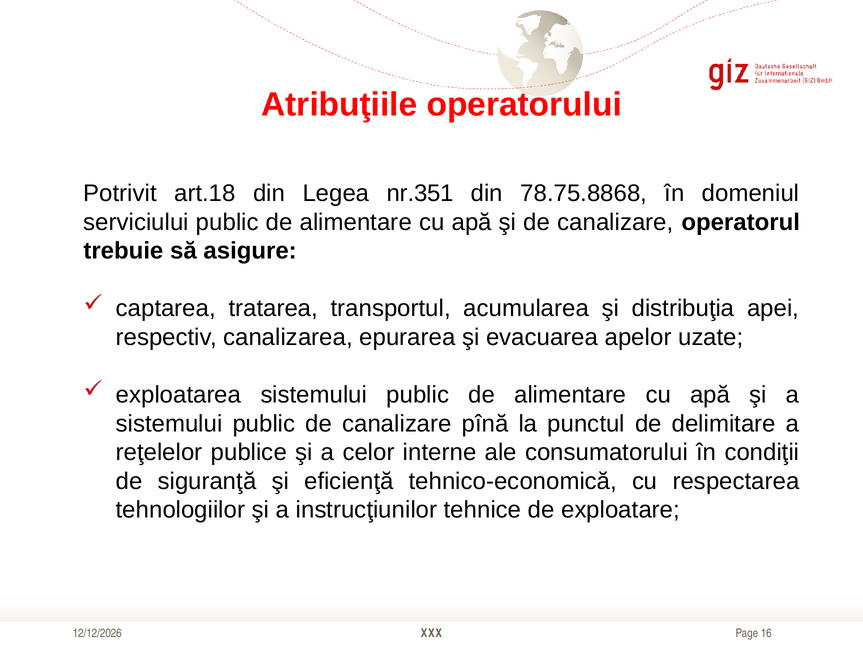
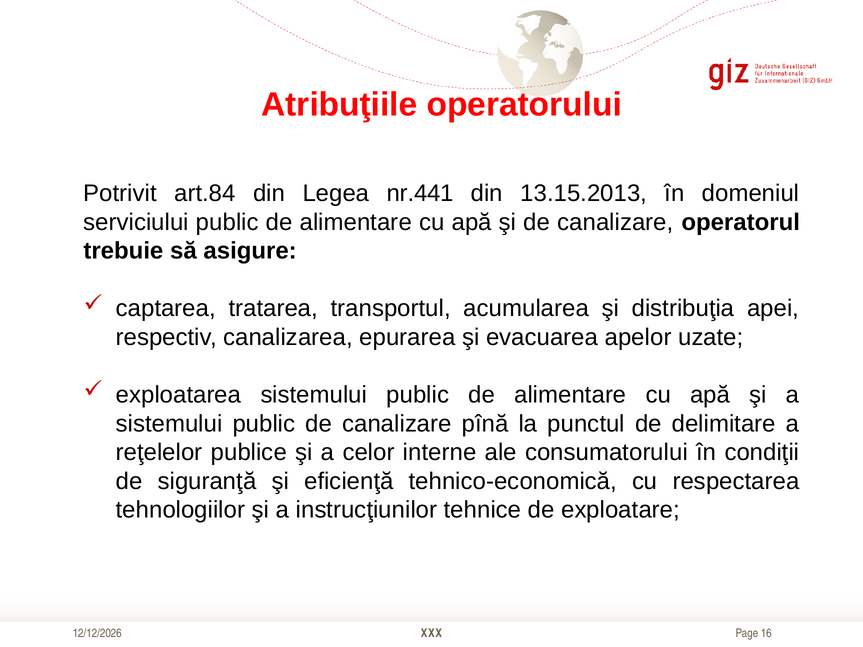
art.18: art.18 -> art.84 (205, 194)
nr.351: nr.351 -> nr.441 (420, 194)
78.75.8868: 78.75.8868 -> 13.15.2013 (584, 194)
